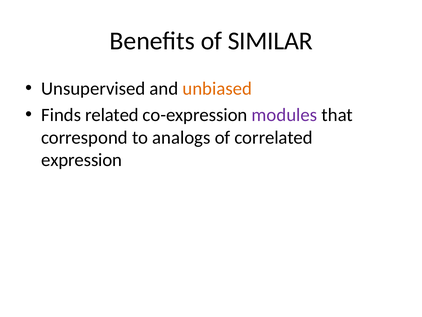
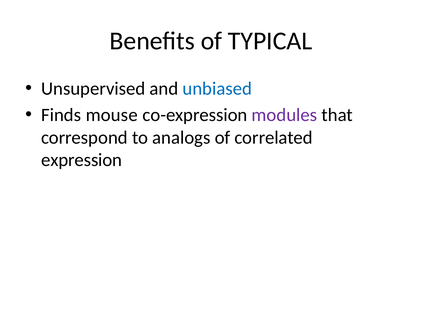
SIMILAR: SIMILAR -> TYPICAL (270, 41)
unbiased colour: orange -> blue (217, 89)
related: related -> mouse (112, 115)
